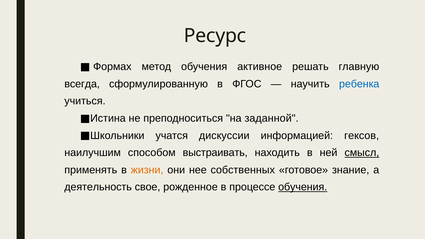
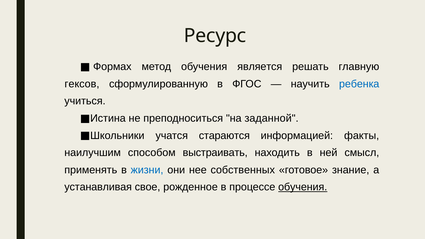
активное: активное -> является (260, 67)
всегда: всегда -> гексов (82, 84)
дискуссии: дискуссии -> стараются (224, 136)
гексов: гексов -> факты (362, 136)
смысл underline: present -> none (362, 153)
жизни colour: orange -> blue (147, 170)
деятельность: деятельность -> устанавливая (98, 187)
